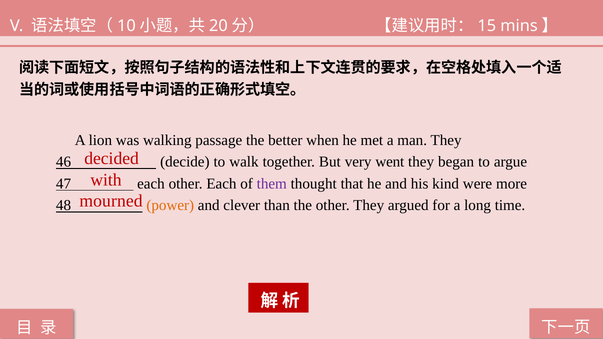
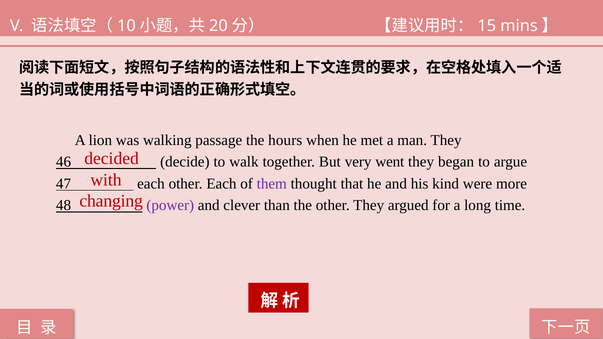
better: better -> hours (285, 140)
mourned: mourned -> changing (111, 201)
power colour: orange -> purple (170, 205)
